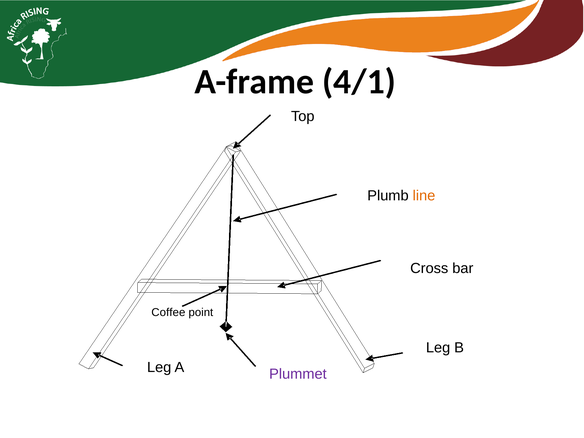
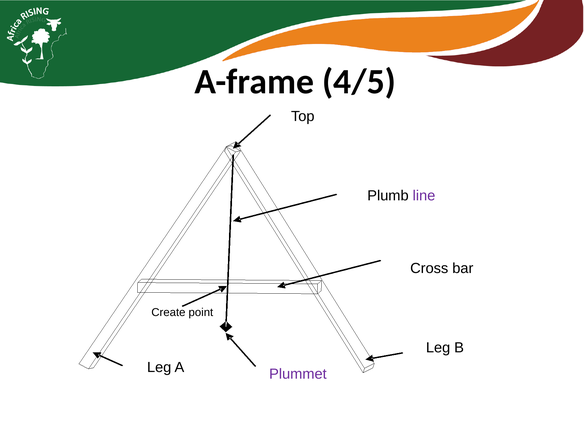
4/1: 4/1 -> 4/5 (359, 82)
line colour: orange -> purple (424, 196)
Coffee: Coffee -> Create (168, 312)
